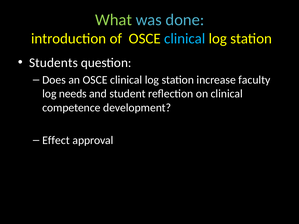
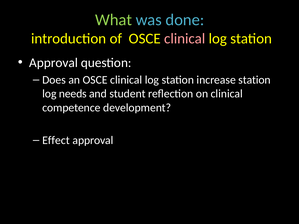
clinical colour: light blue -> pink (185, 39)
Students: Students -> Approval (54, 63)
increase faculty: faculty -> station (254, 80)
